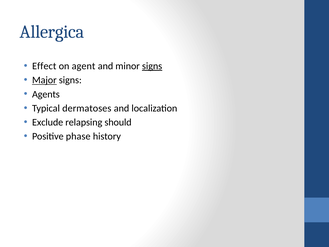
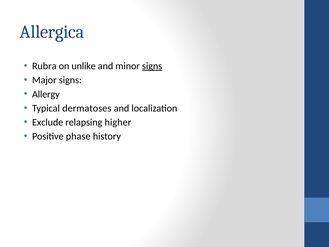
Effect: Effect -> Rubra (44, 66)
agent: agent -> unlike (84, 66)
Major underline: present -> none (44, 80)
Agents: Agents -> Allergy (46, 94)
should: should -> higher (118, 122)
